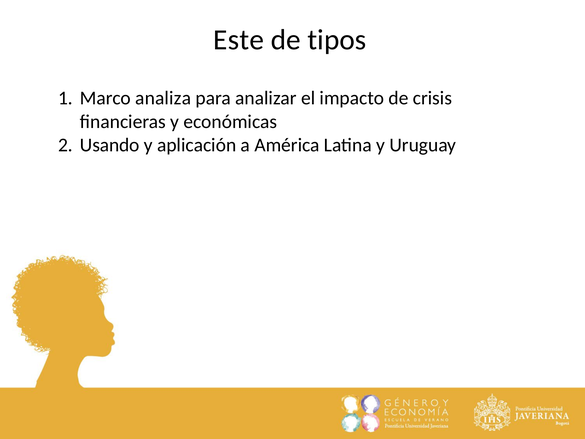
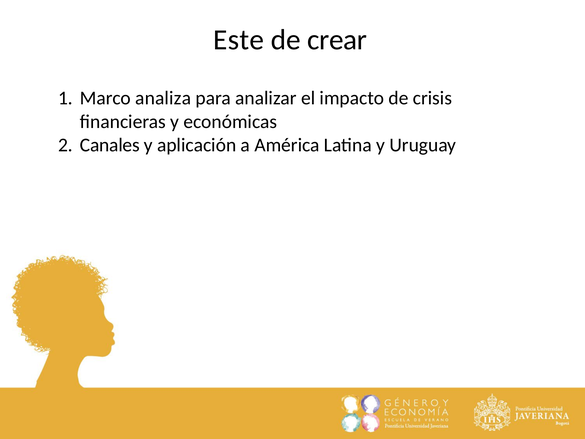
tipos: tipos -> crear (337, 40)
Usando: Usando -> Canales (110, 145)
